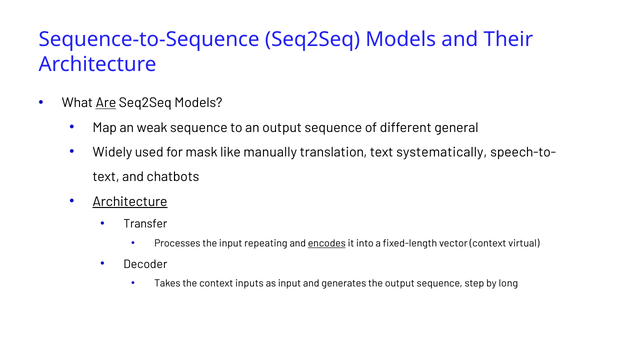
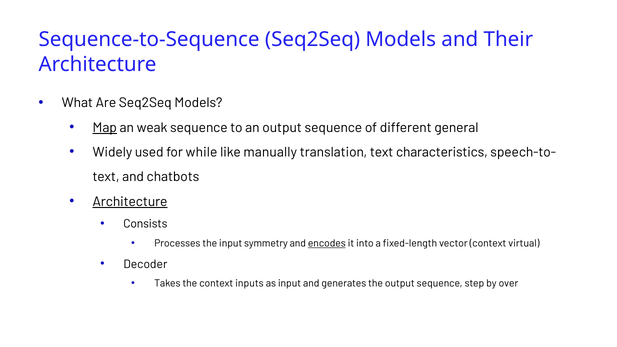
Are underline: present -> none (106, 103)
Map underline: none -> present (105, 128)
mask: mask -> while (201, 152)
systematically: systematically -> characteristics (442, 152)
Transfer: Transfer -> Consists (145, 224)
repeating: repeating -> symmetry (266, 244)
long: long -> over (508, 284)
